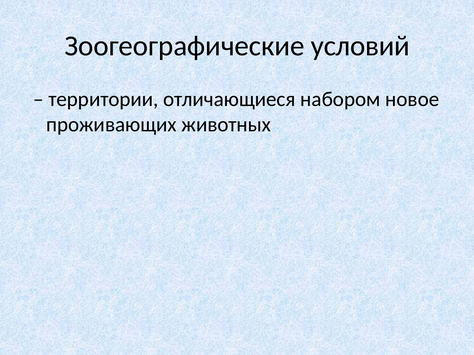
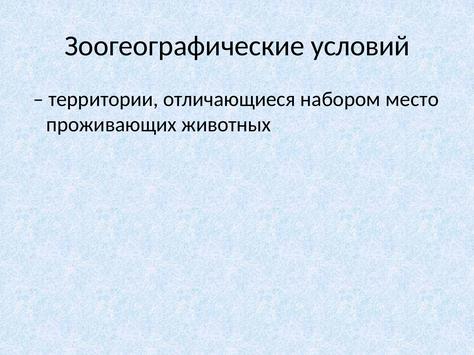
новое: новое -> место (412, 99)
